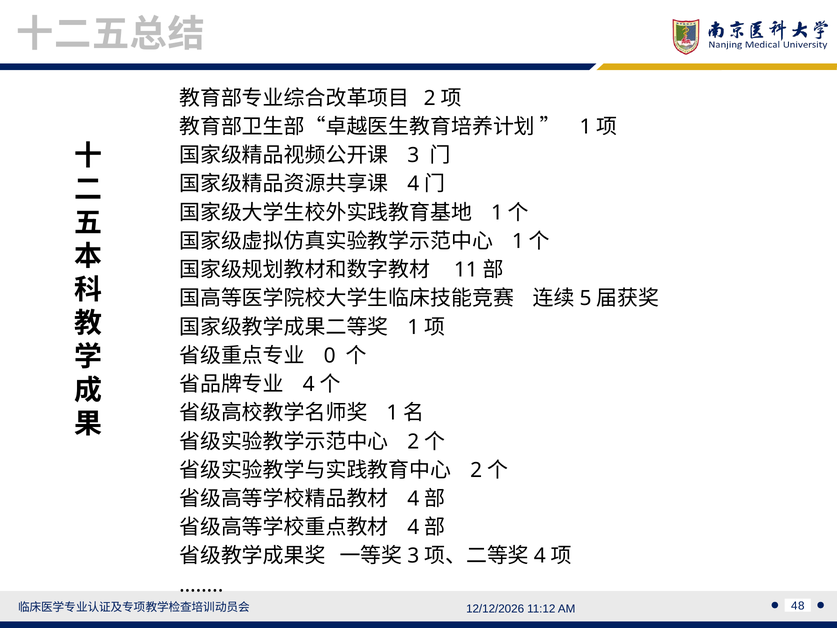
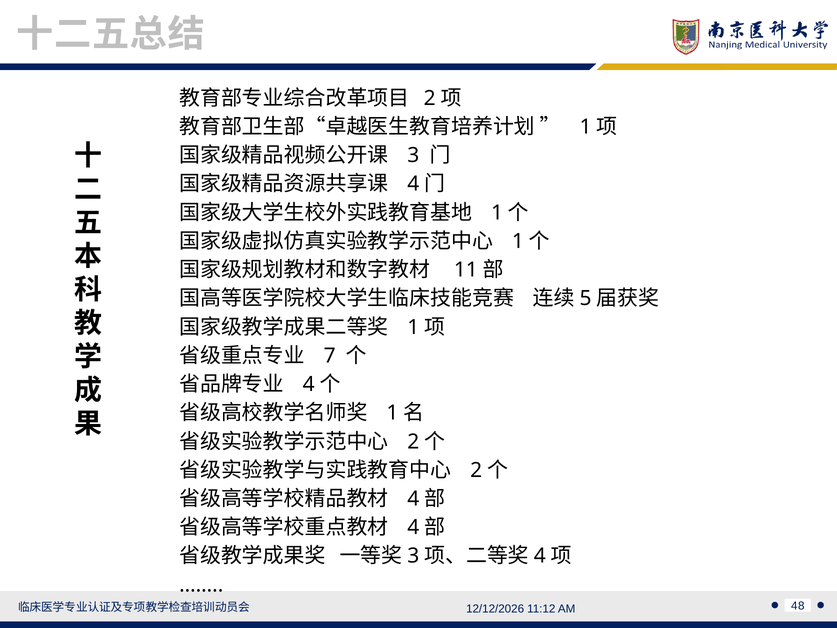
0: 0 -> 7 (330, 356)
